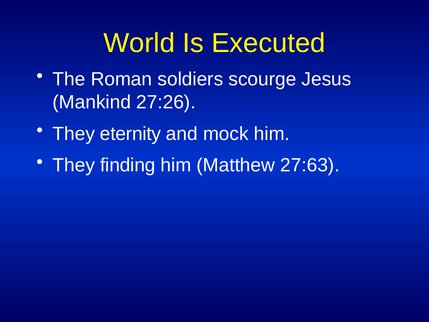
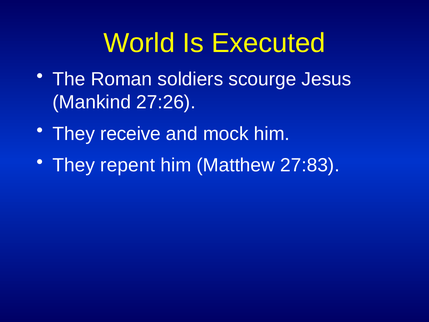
eternity: eternity -> receive (130, 134)
finding: finding -> repent (128, 165)
27:63: 27:63 -> 27:83 (310, 165)
